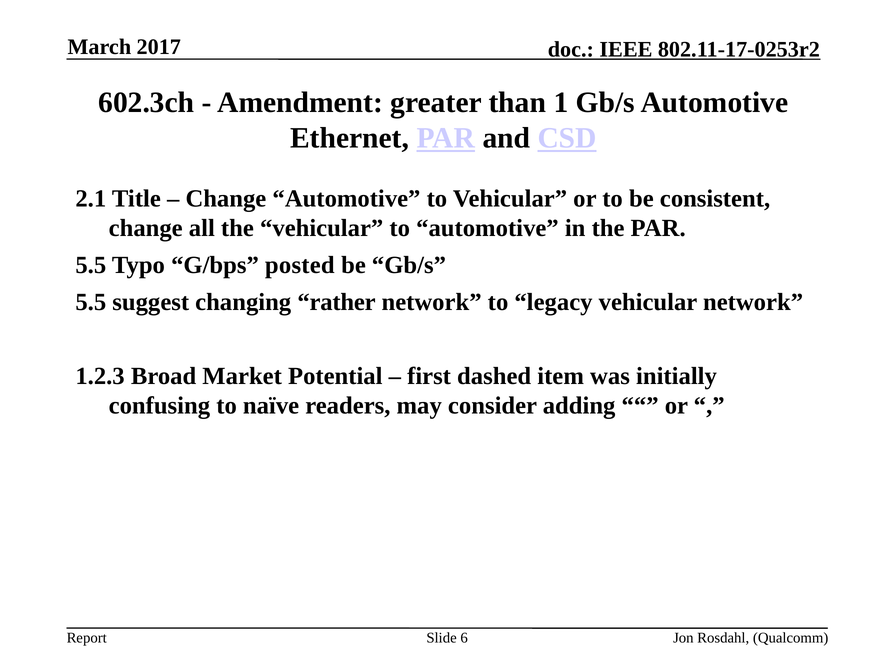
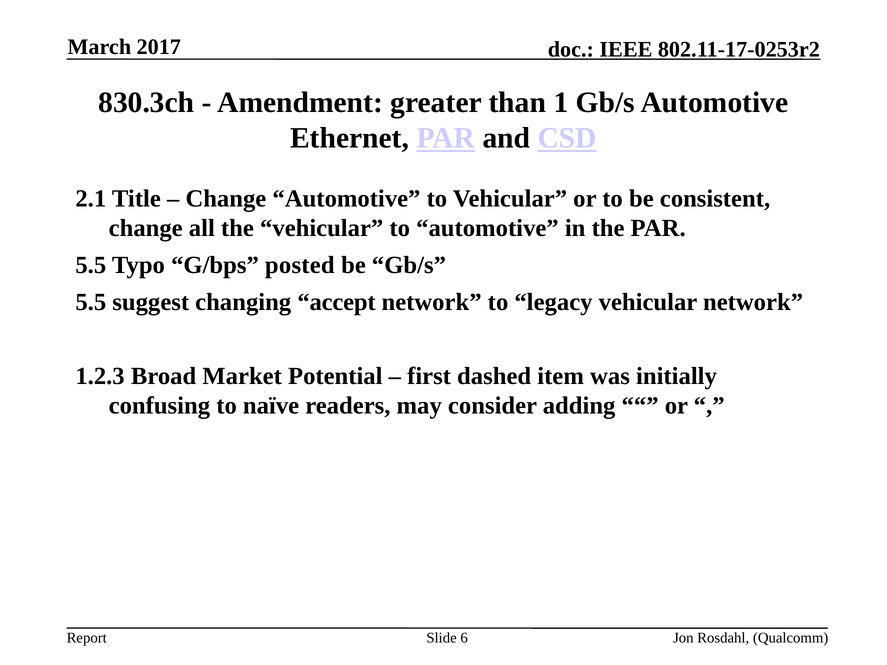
602.3ch: 602.3ch -> 830.3ch (146, 103)
rather: rather -> accept (337, 302)
